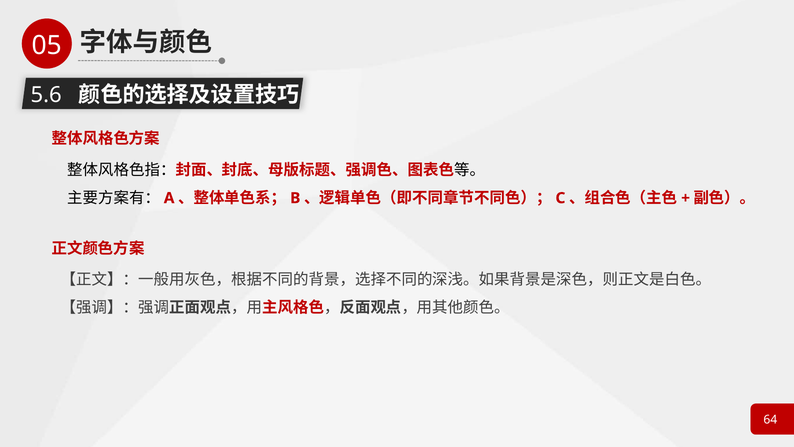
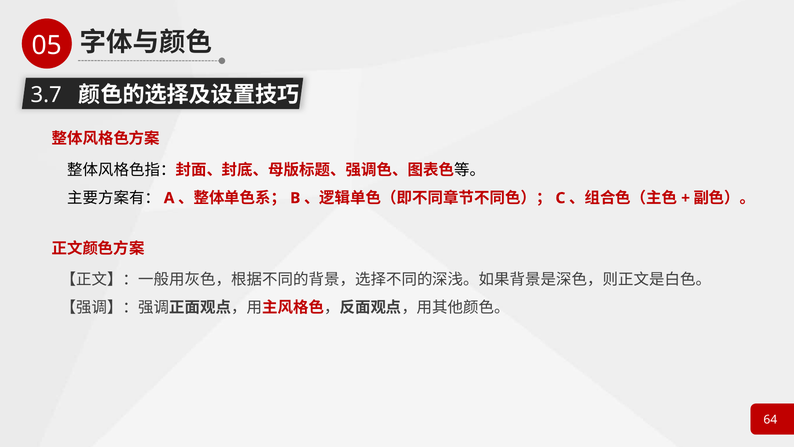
5.6: 5.6 -> 3.7 (46, 95)
